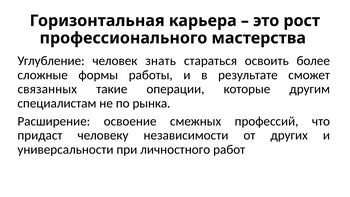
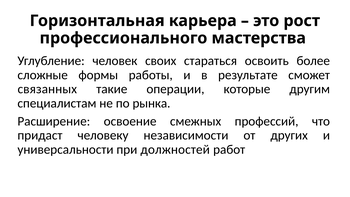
знать: знать -> своих (161, 61)
личностного: личностного -> должностей (175, 149)
